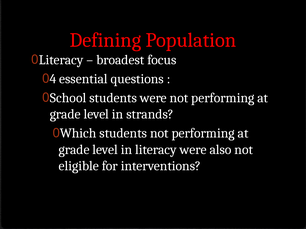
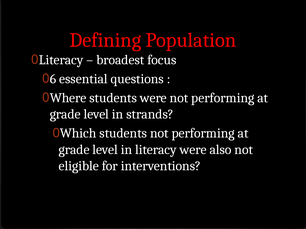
4: 4 -> 6 (53, 79)
School: School -> Where (68, 98)
